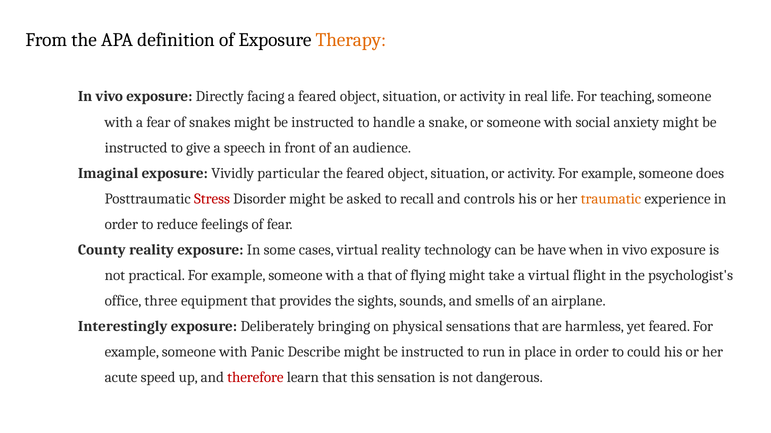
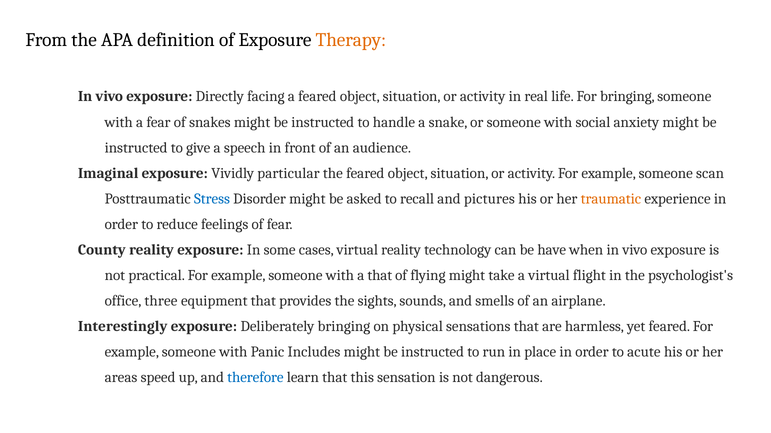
For teaching: teaching -> bringing (627, 97)
does: does -> scan (710, 173)
Stress colour: red -> blue (212, 199)
controls: controls -> pictures (489, 199)
Describe: Describe -> Includes (314, 352)
could: could -> acute (644, 352)
acute: acute -> areas (121, 378)
therefore colour: red -> blue (255, 378)
